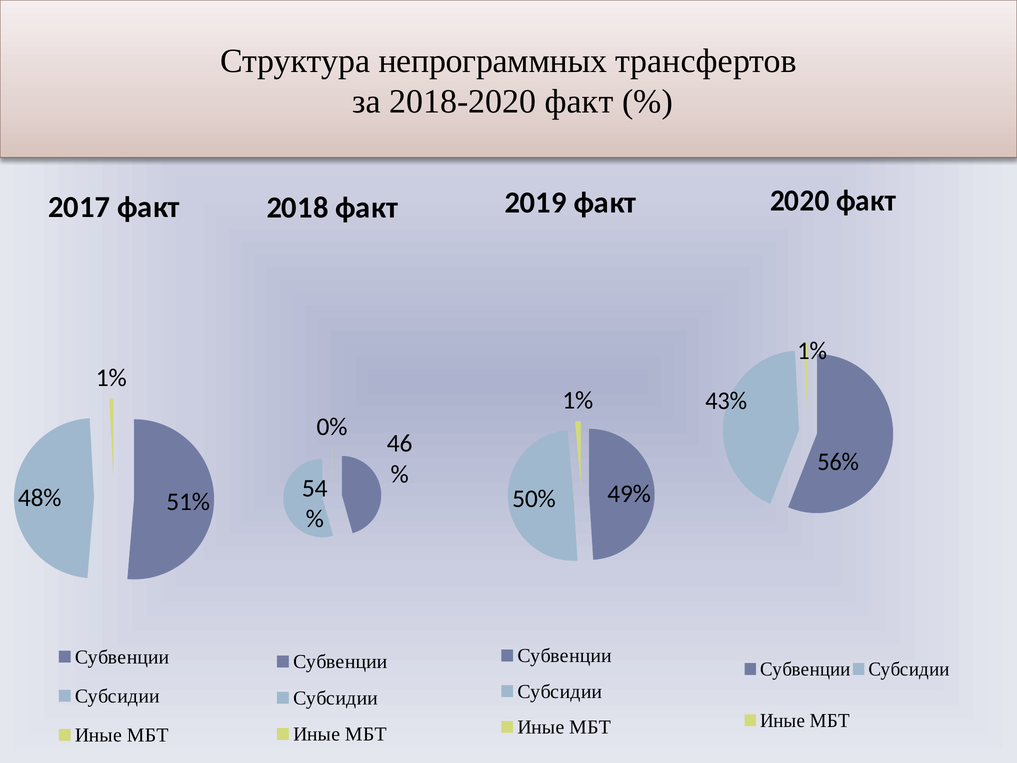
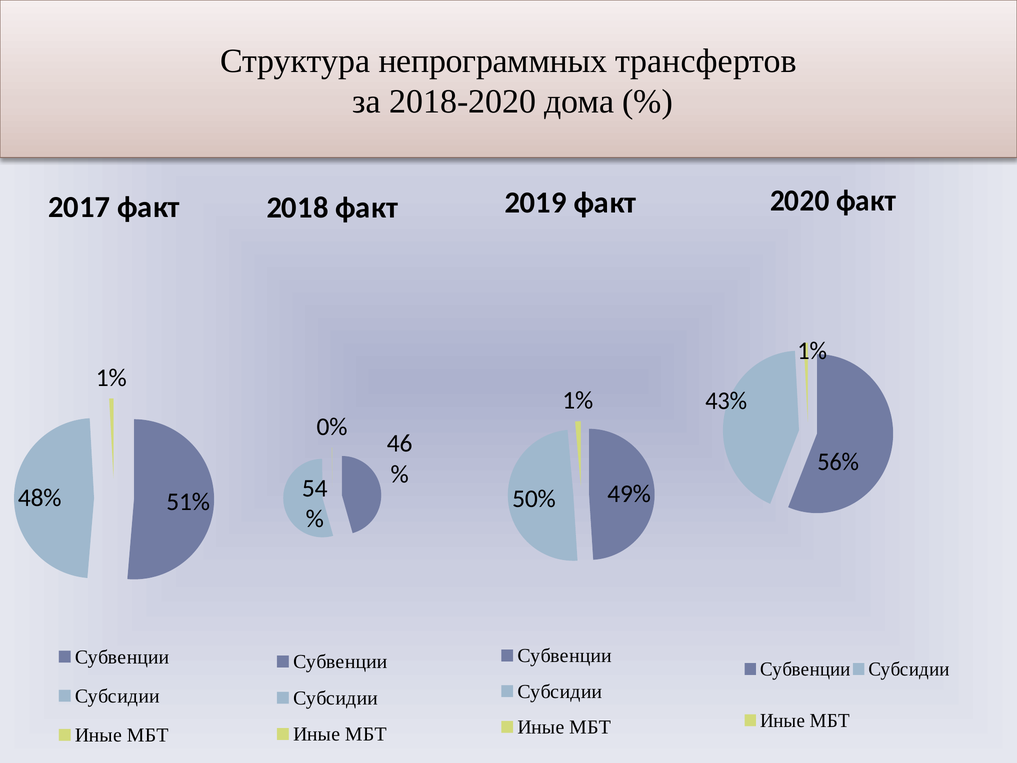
2018-2020 факт: факт -> дома (579, 102)
